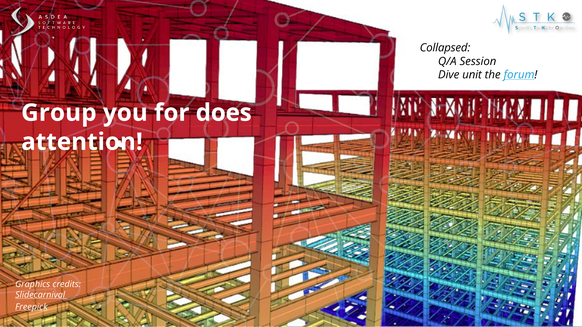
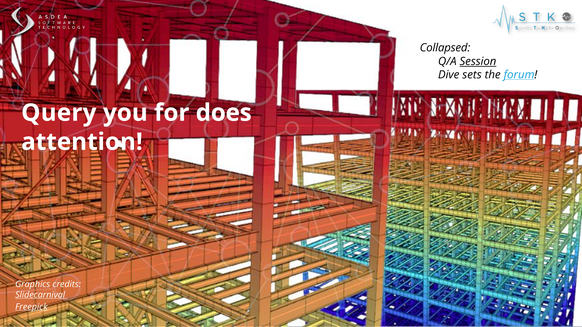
Session underline: none -> present (478, 61)
unit: unit -> sets (472, 75)
Group: Group -> Query (59, 113)
